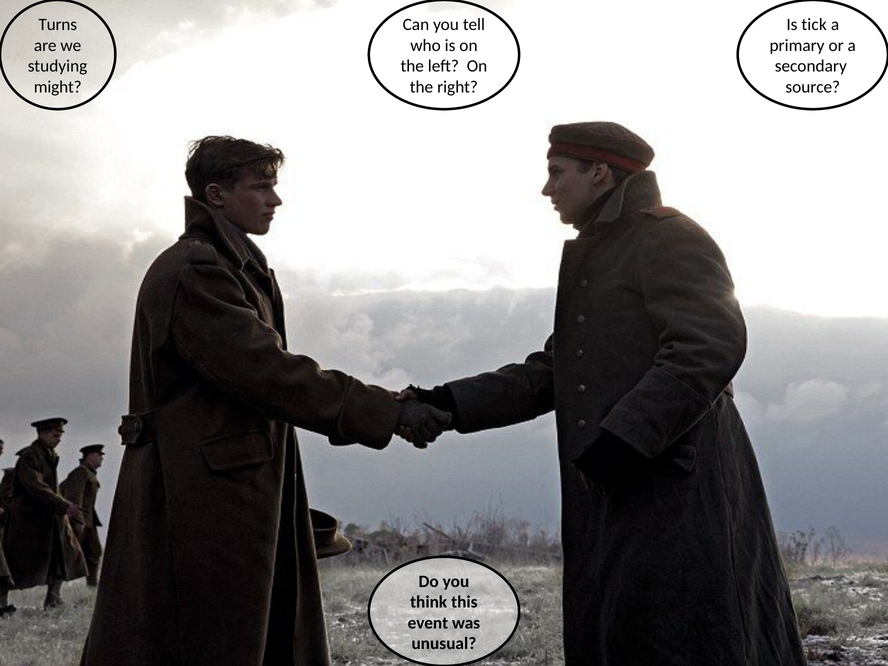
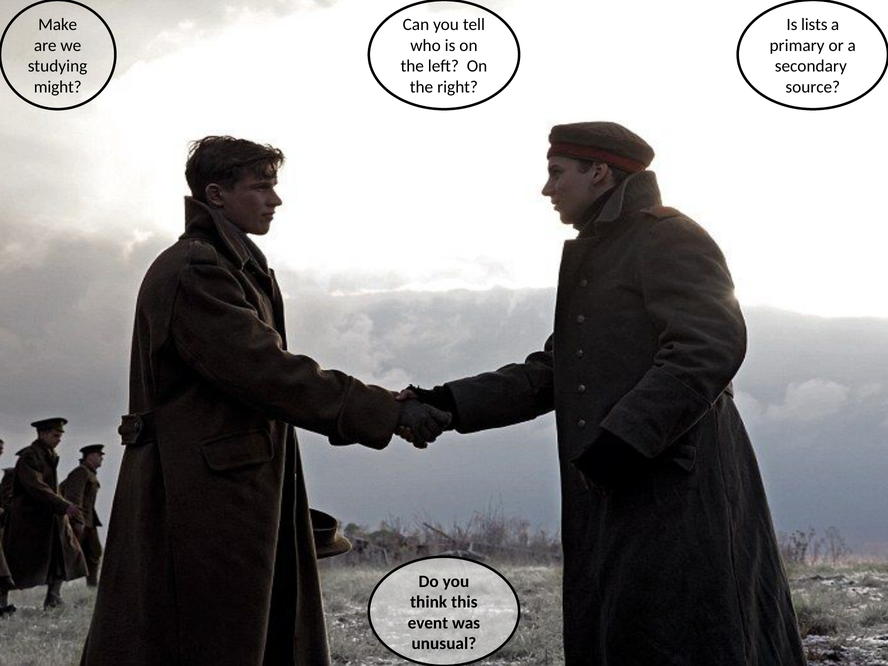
Turns: Turns -> Make (58, 25)
tick: tick -> lists (814, 25)
